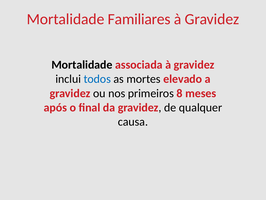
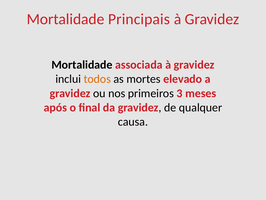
Familiares: Familiares -> Principais (139, 19)
todos colour: blue -> orange (97, 79)
8: 8 -> 3 (180, 93)
